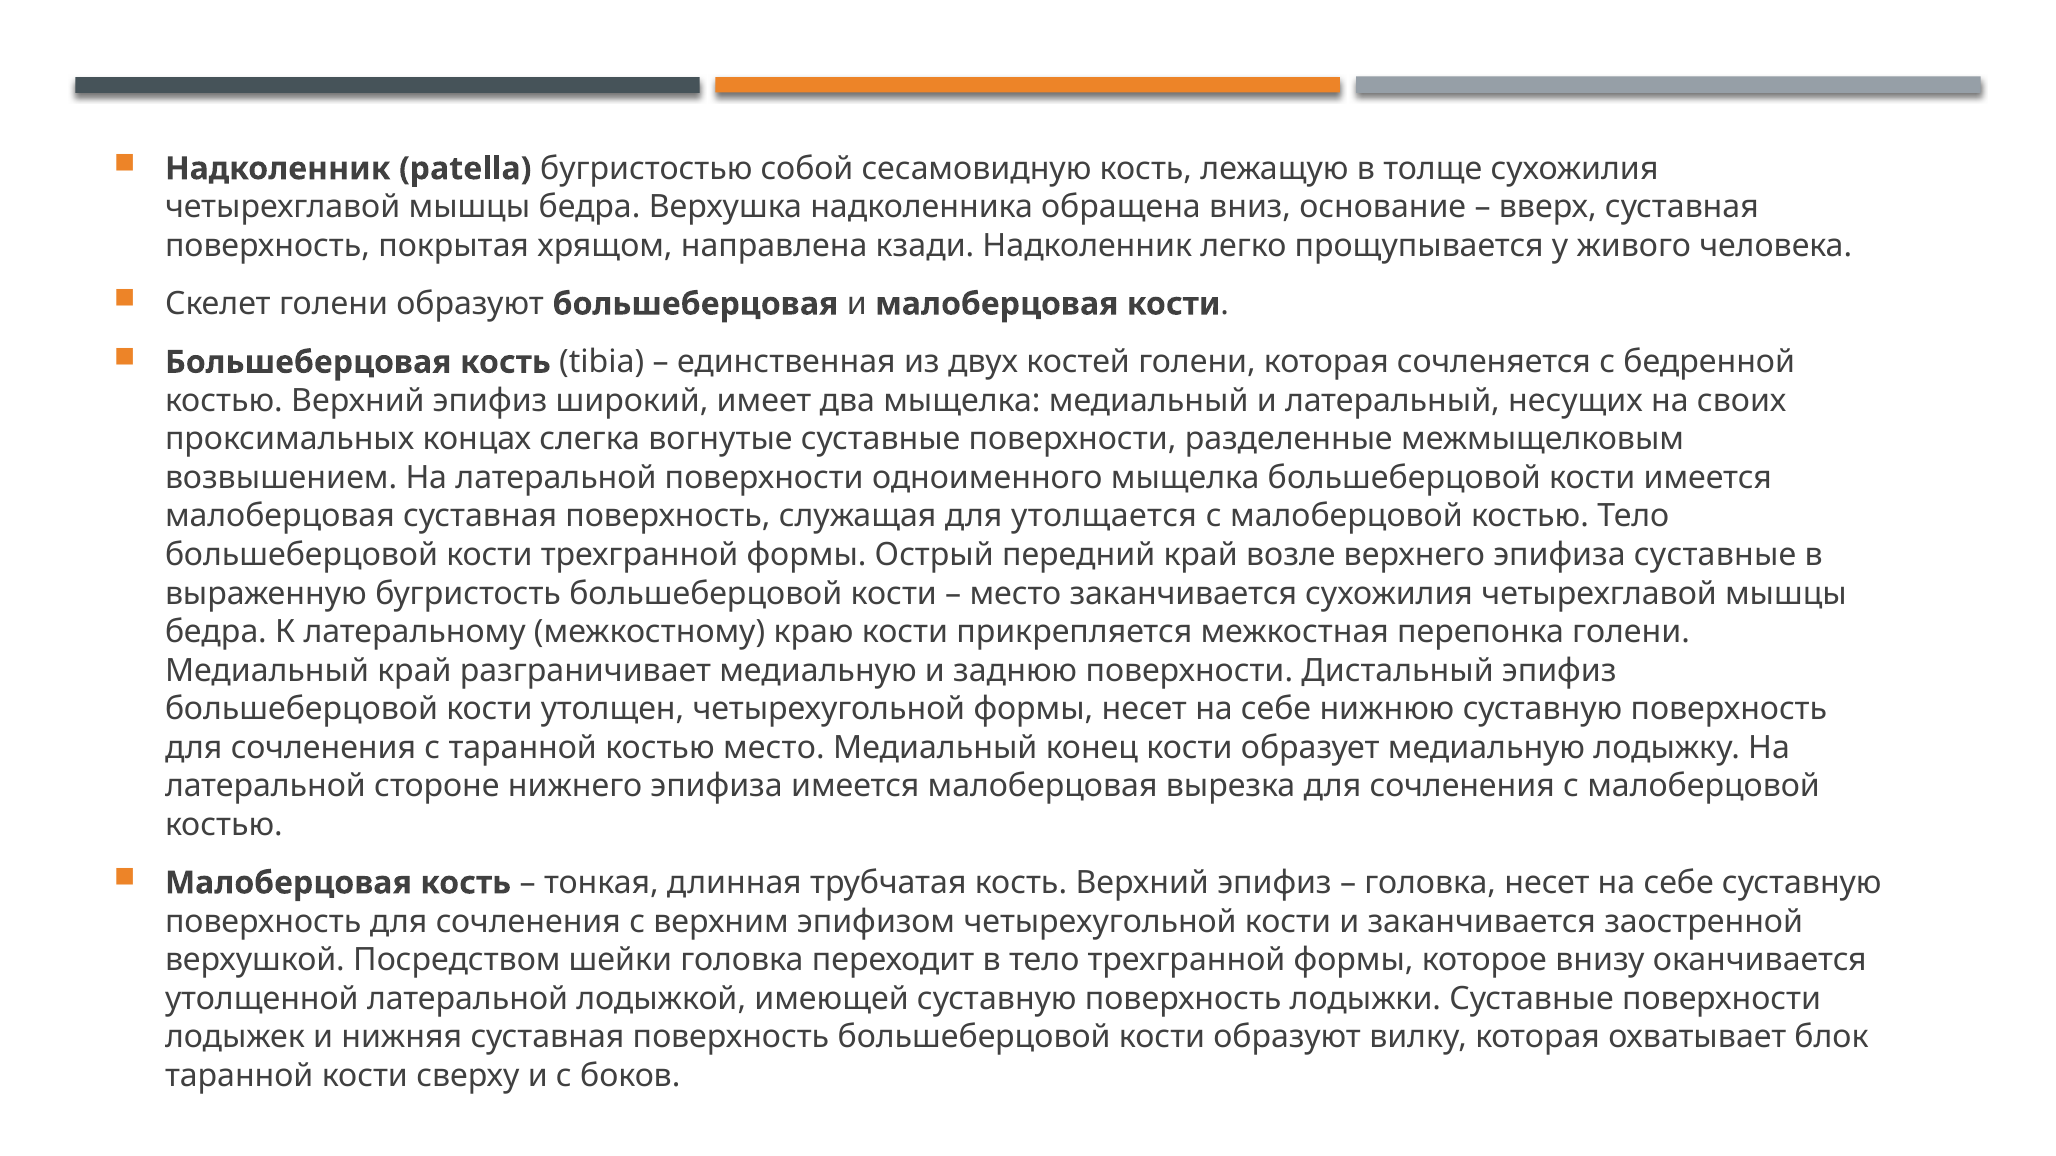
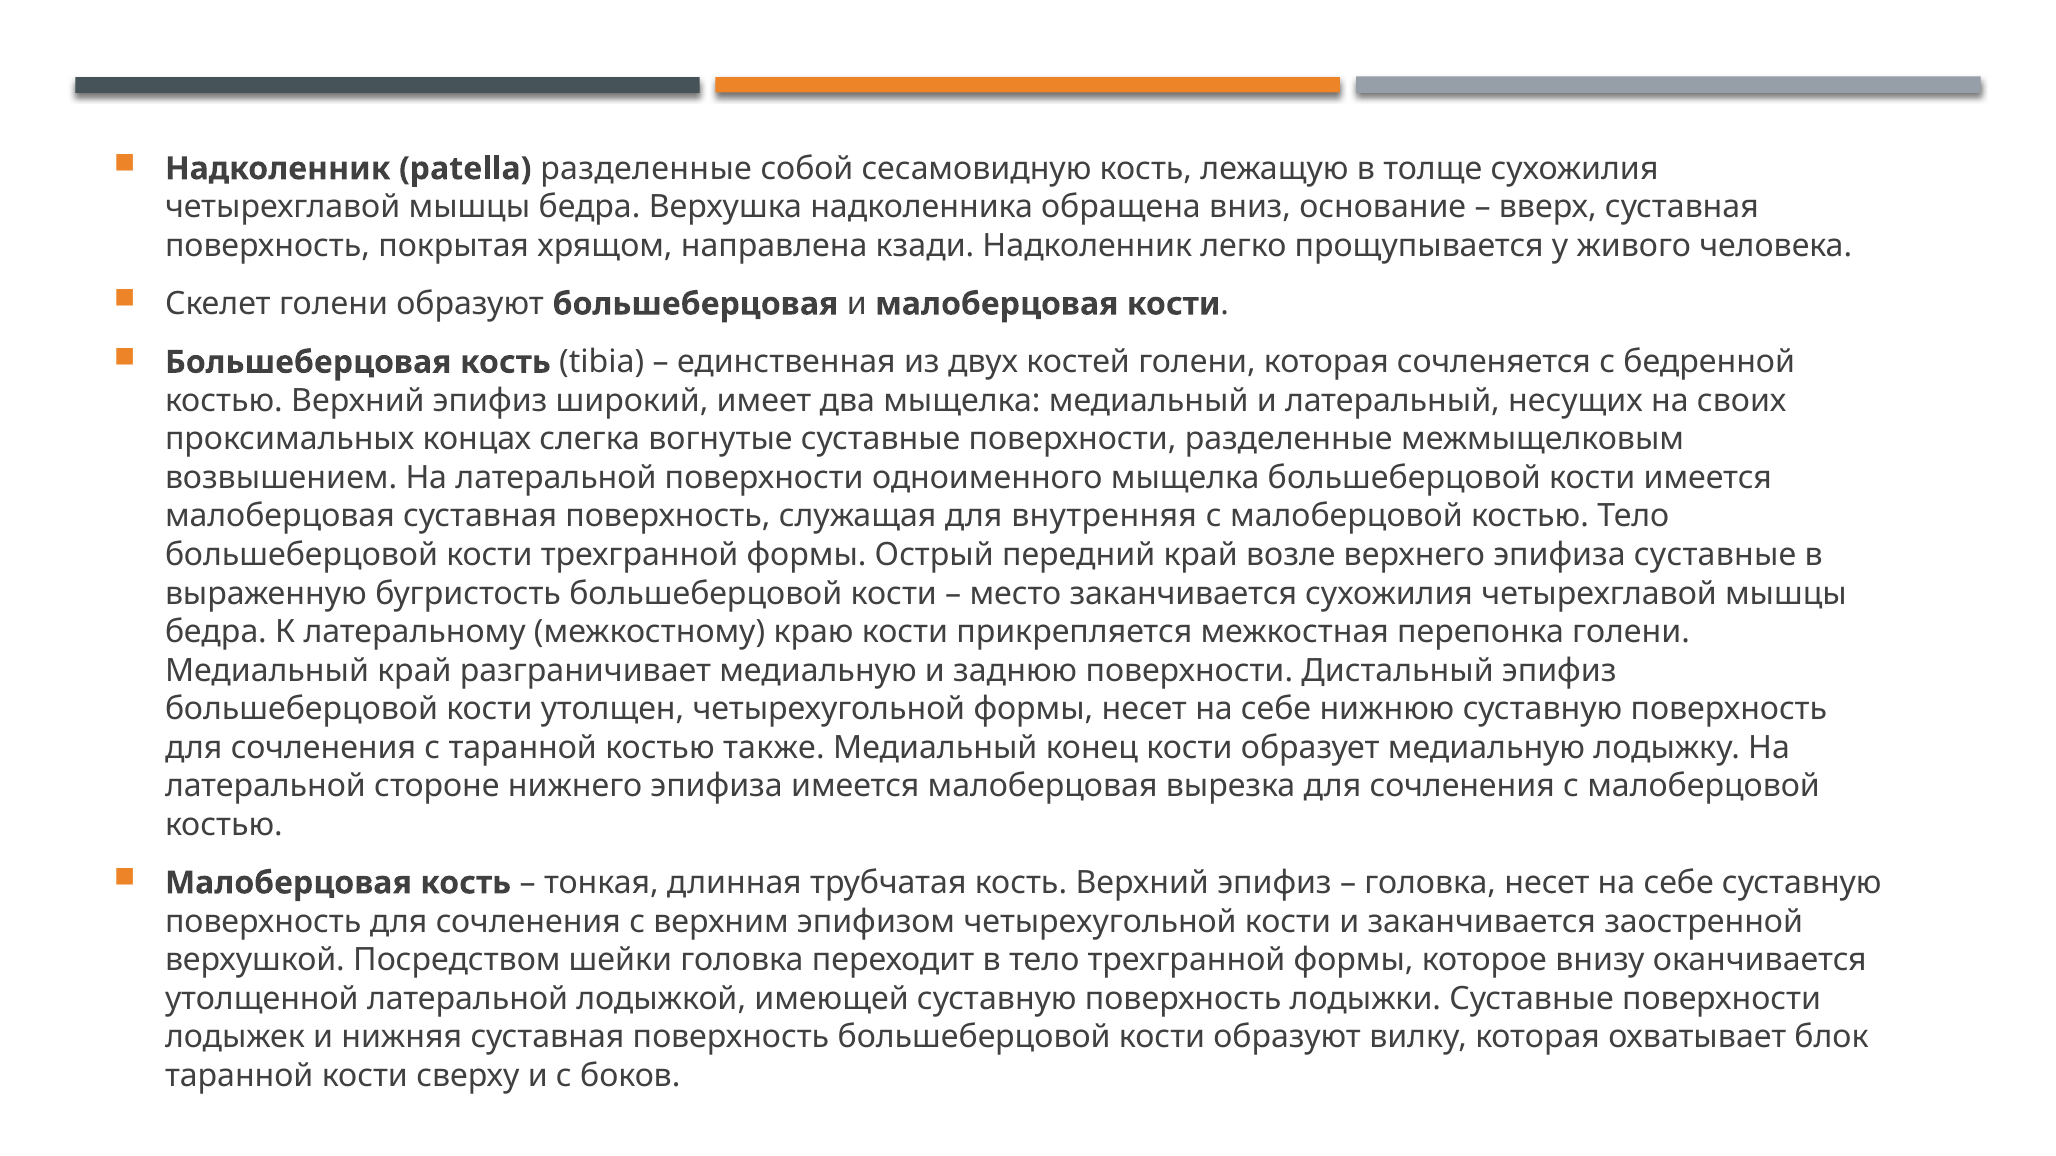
patella бугристостью: бугристостью -> разделенные (646, 169)
утолщается: утолщается -> внутренняя (1104, 517)
костью место: место -> также (774, 748)
